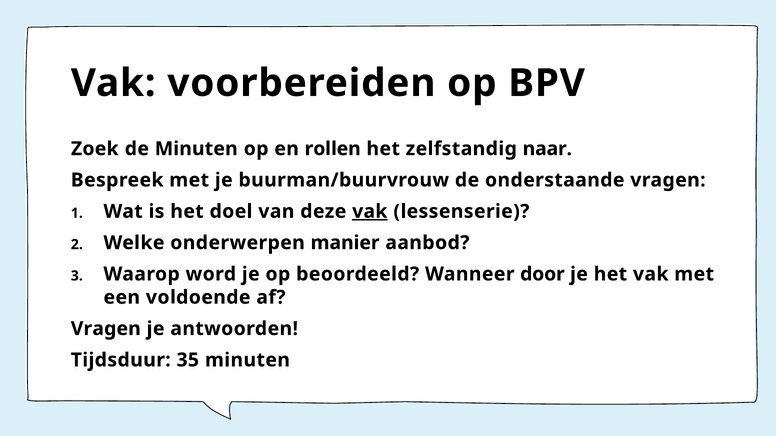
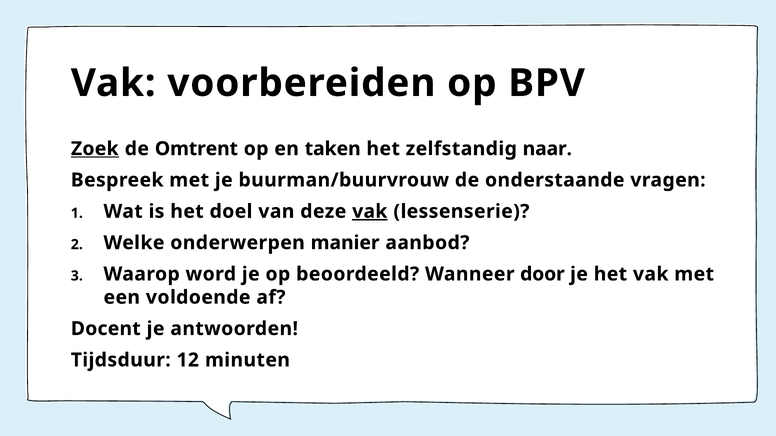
Zoek underline: none -> present (95, 149)
de Minuten: Minuten -> Omtrent (196, 149)
rollen: rollen -> taken (333, 149)
Vragen: Vragen -> Docent (106, 329)
35: 35 -> 12 (188, 360)
